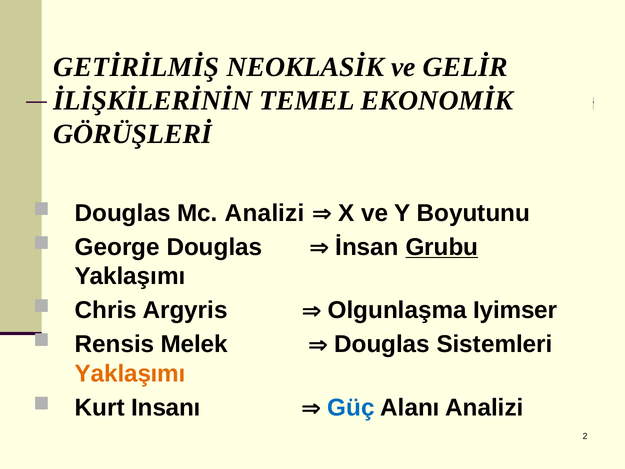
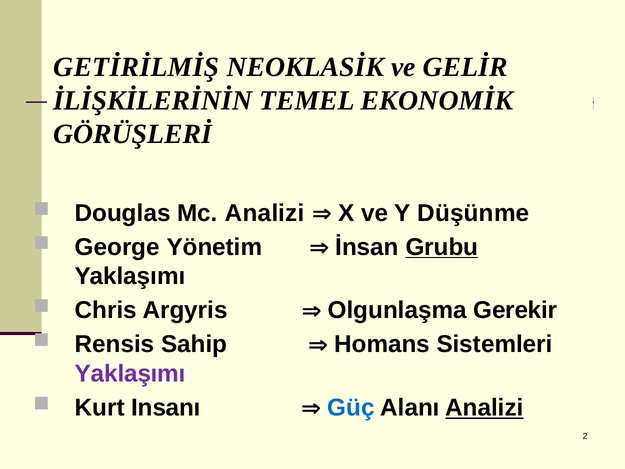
Boyutunu: Boyutunu -> Düşünme (473, 213)
George Douglas: Douglas -> Yönetim (214, 247)
Iyimser: Iyimser -> Gerekir (515, 310)
Melek: Melek -> Sahip (194, 344)
Douglas: Douglas -> Homans (382, 344)
Yaklaşımı colour: orange -> purple (130, 373)
Analizi underline: none -> present (484, 407)
